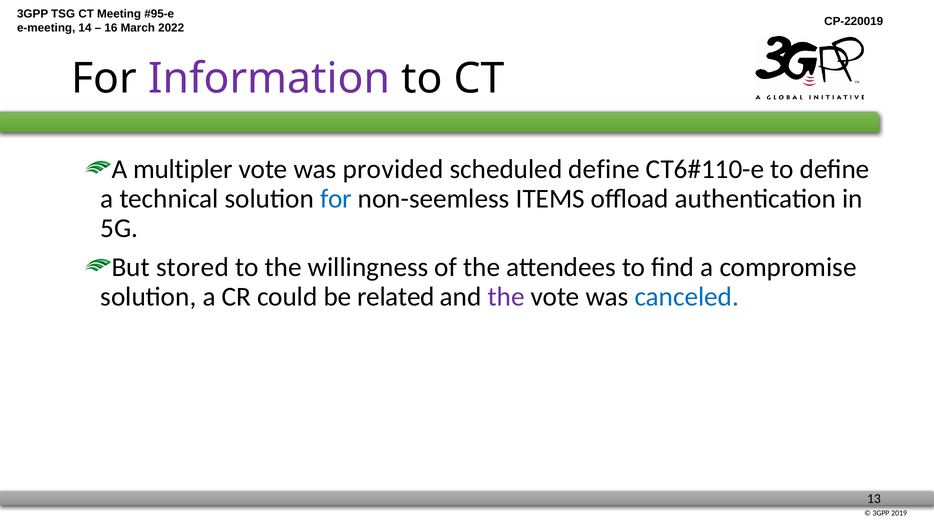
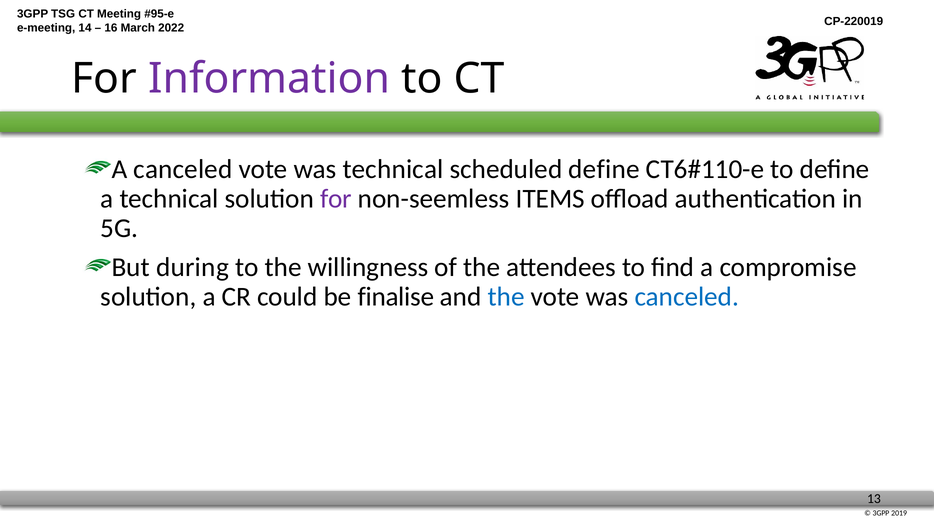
A multipler: multipler -> canceled (183, 170)
was provided: provided -> technical (393, 170)
for colour: blue -> purple (336, 199)
stored: stored -> during (192, 268)
related: related -> finalise (396, 297)
the colour: purple -> blue (506, 297)
